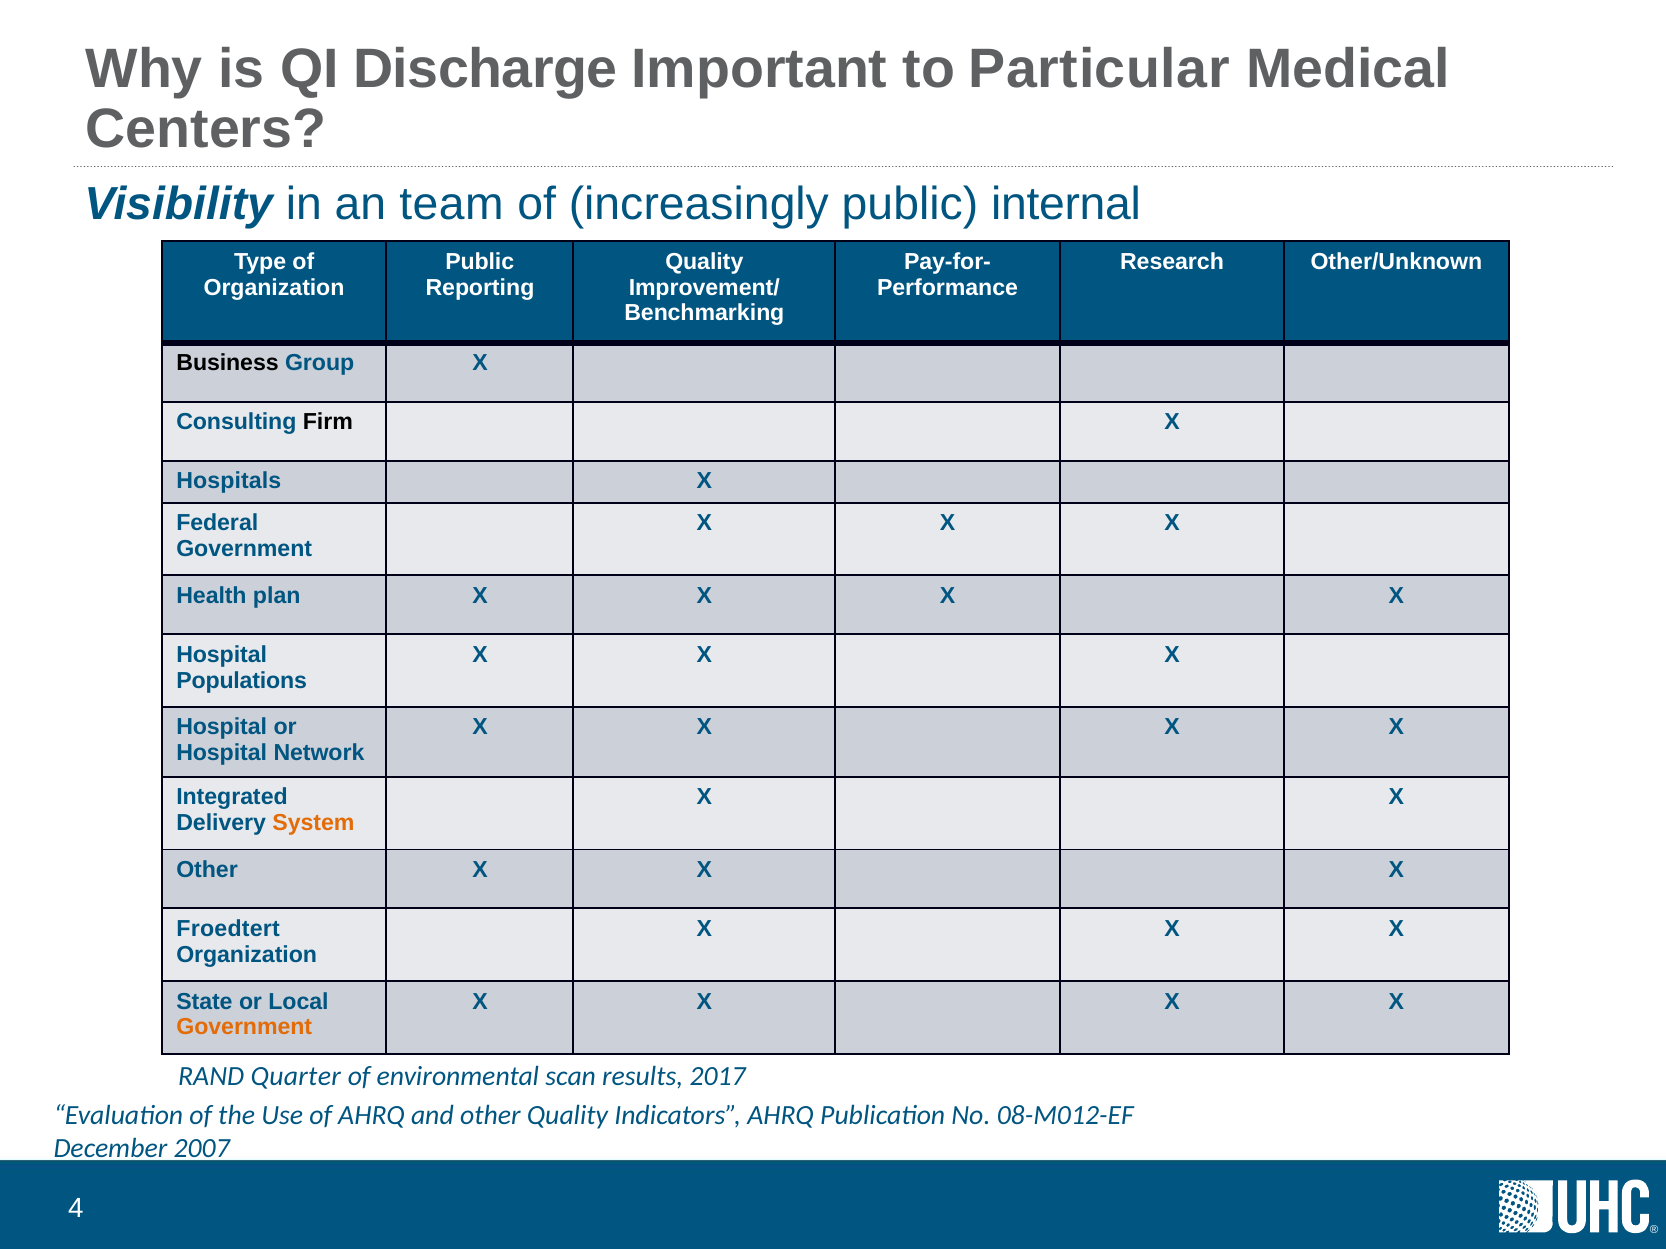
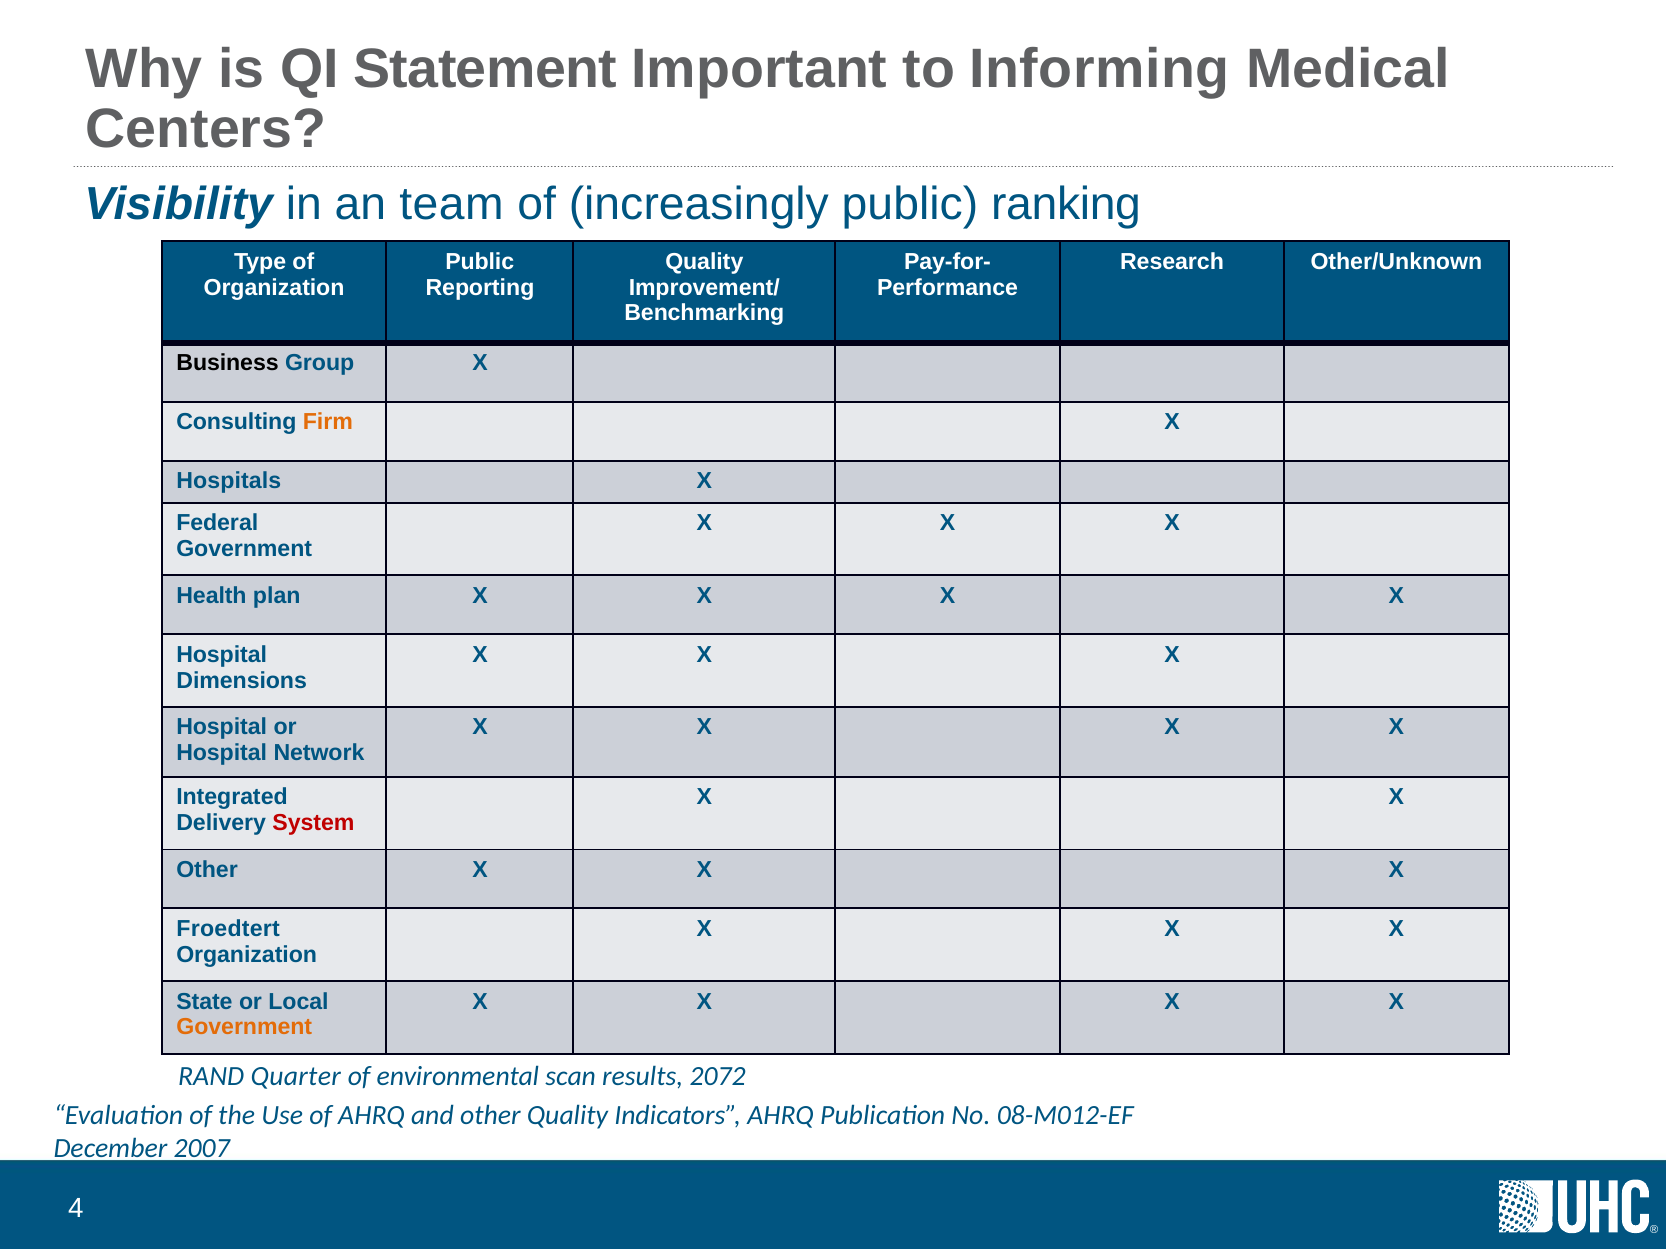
Discharge: Discharge -> Statement (485, 69)
Particular: Particular -> Informing (1099, 69)
internal: internal -> ranking (1066, 205)
Firm colour: black -> orange (328, 422)
Populations: Populations -> Dimensions (242, 681)
System colour: orange -> red (313, 824)
2017: 2017 -> 2072 (718, 1077)
